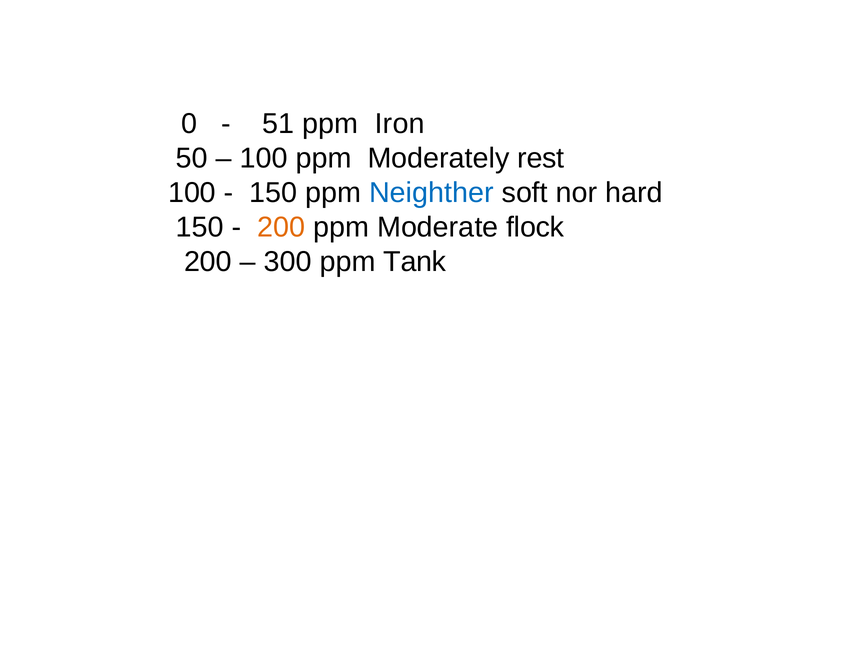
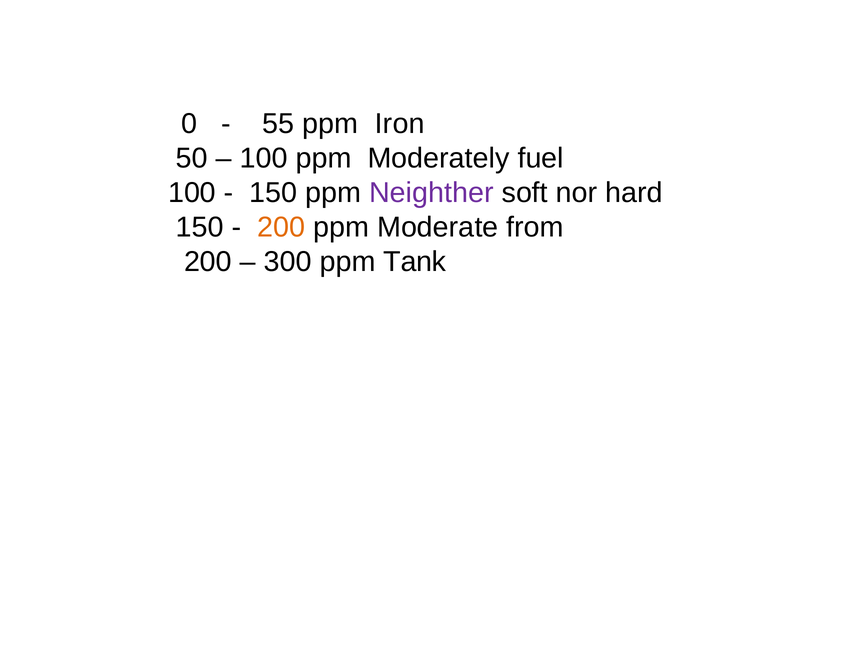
51: 51 -> 55 (278, 124)
rest: rest -> fuel (541, 159)
Neighther colour: blue -> purple (431, 193)
flock: flock -> from (535, 227)
